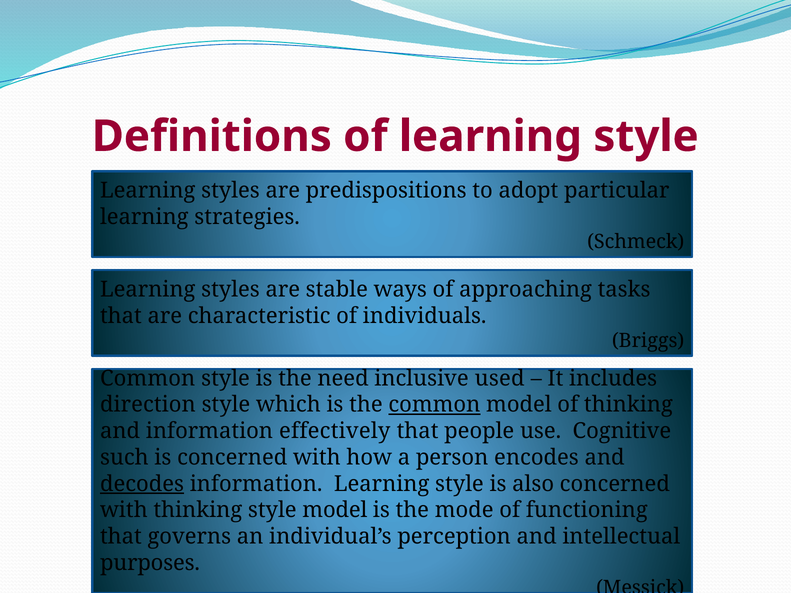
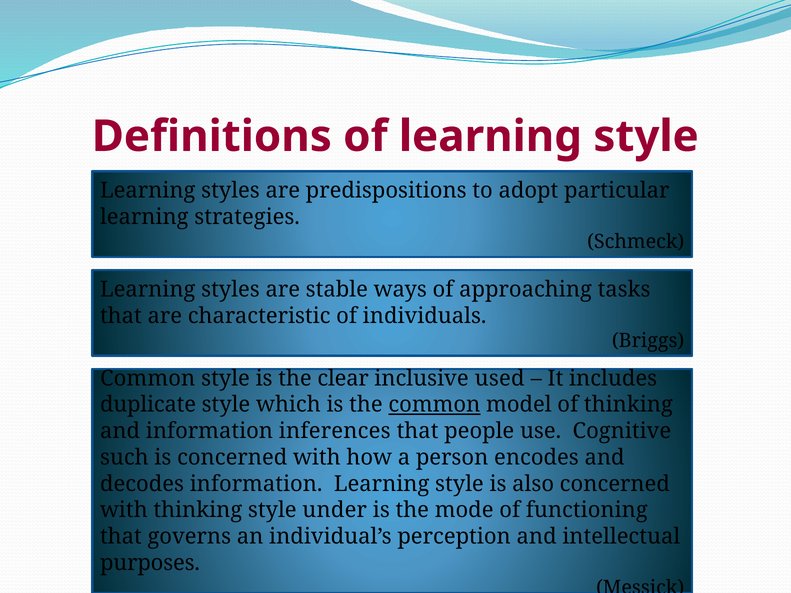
need: need -> clear (343, 379)
direction: direction -> duplicate (148, 405)
effectively: effectively -> inferences (335, 431)
decodes underline: present -> none (142, 484)
style model: model -> under (335, 510)
